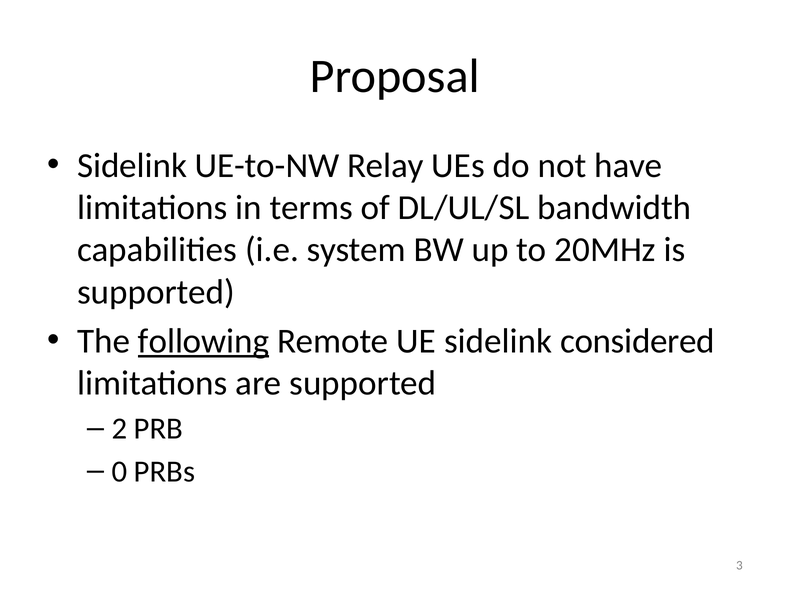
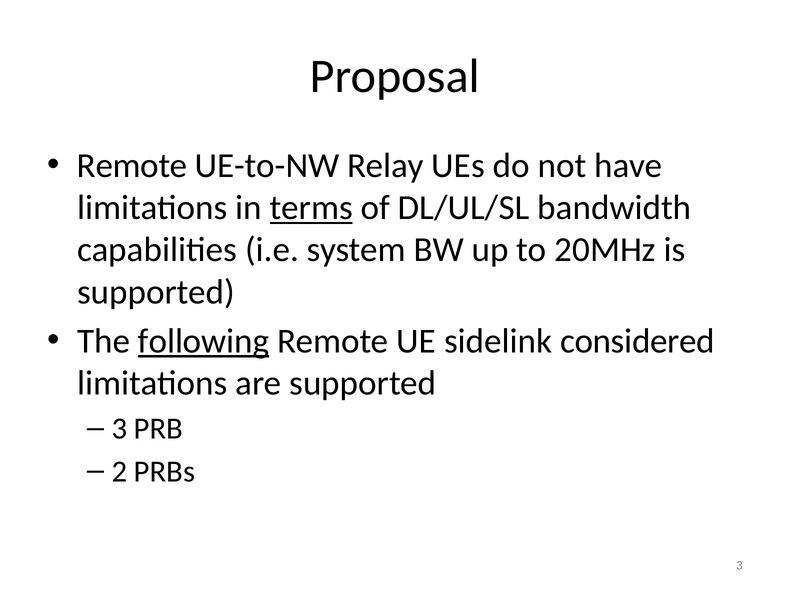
Sidelink: Sidelink -> Remote (132, 166)
terms underline: none -> present (311, 208)
2: 2 -> 3 (119, 429)
0: 0 -> 2 (119, 472)
